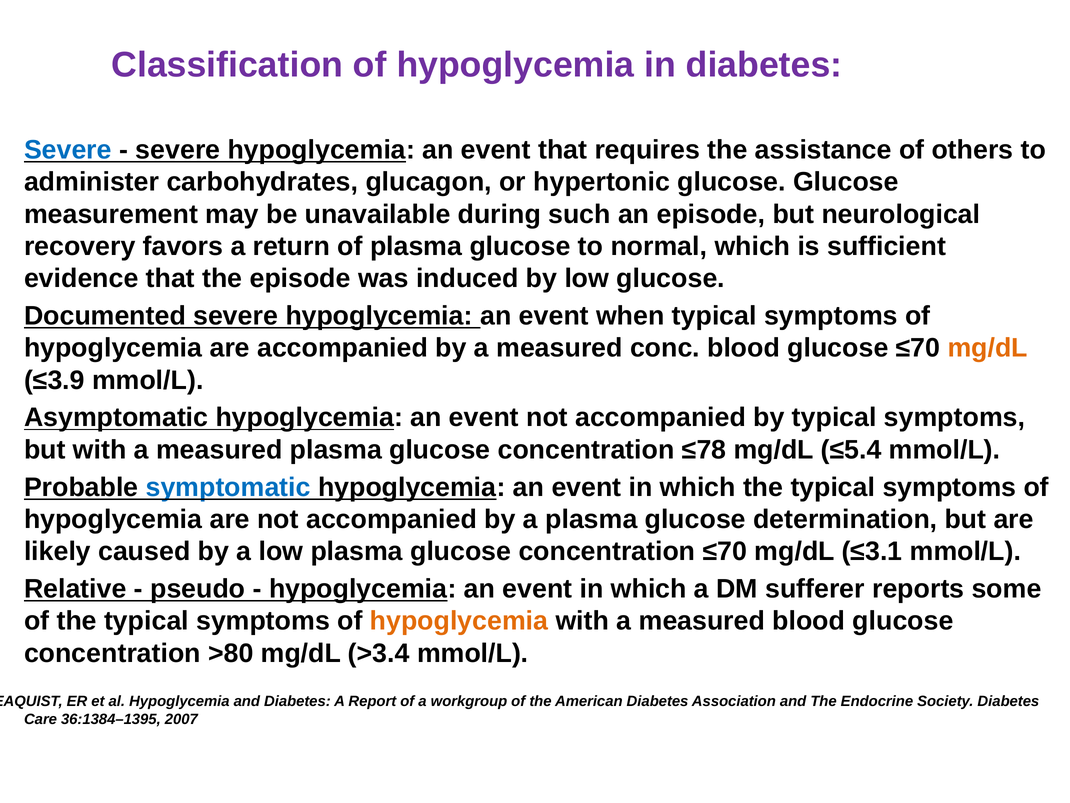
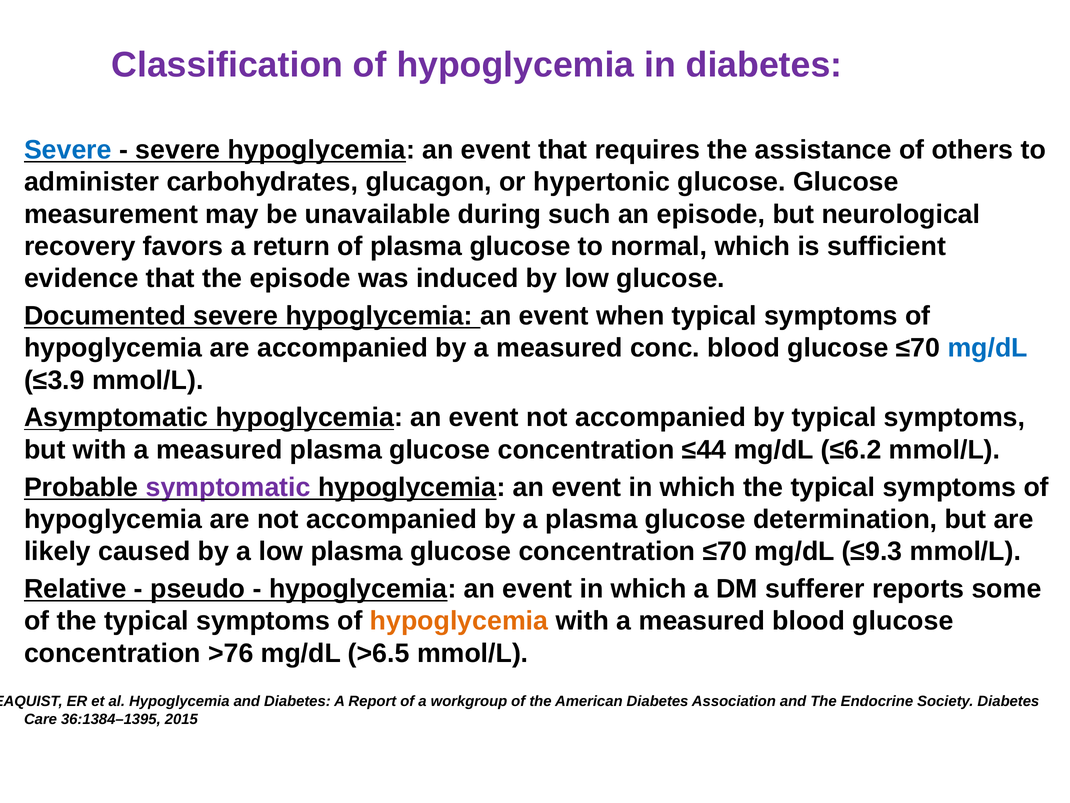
mg/dL colour: orange -> blue (988, 348)
≤78: ≤78 -> ≤44 (704, 450)
≤5.4: ≤5.4 -> ≤6.2 (851, 450)
symptomatic colour: blue -> purple (228, 487)
≤3.1: ≤3.1 -> ≤9.3 (872, 551)
>80: >80 -> >76 (231, 653)
>3.4: >3.4 -> >6.5 (379, 653)
2007: 2007 -> 2015 (181, 719)
